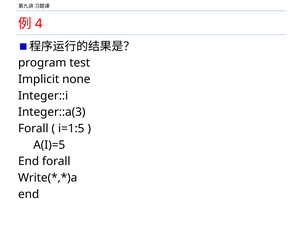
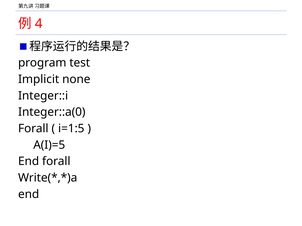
Integer::a(3: Integer::a(3 -> Integer::a(0 (52, 112)
